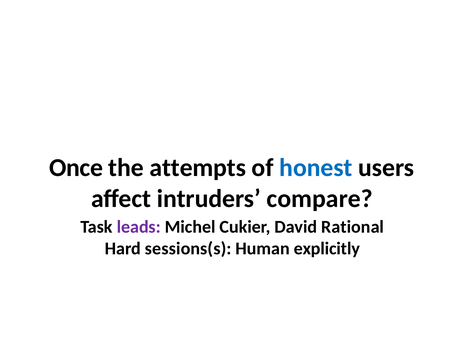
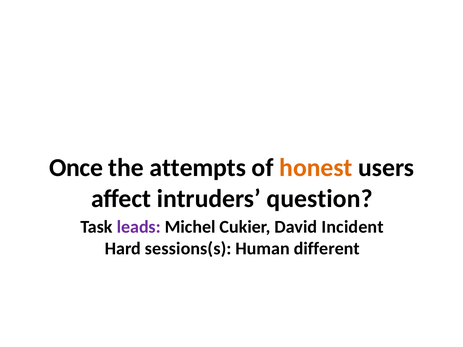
honest colour: blue -> orange (316, 168)
compare: compare -> question (320, 199)
Rational: Rational -> Incident (353, 227)
explicitly: explicitly -> different (327, 249)
